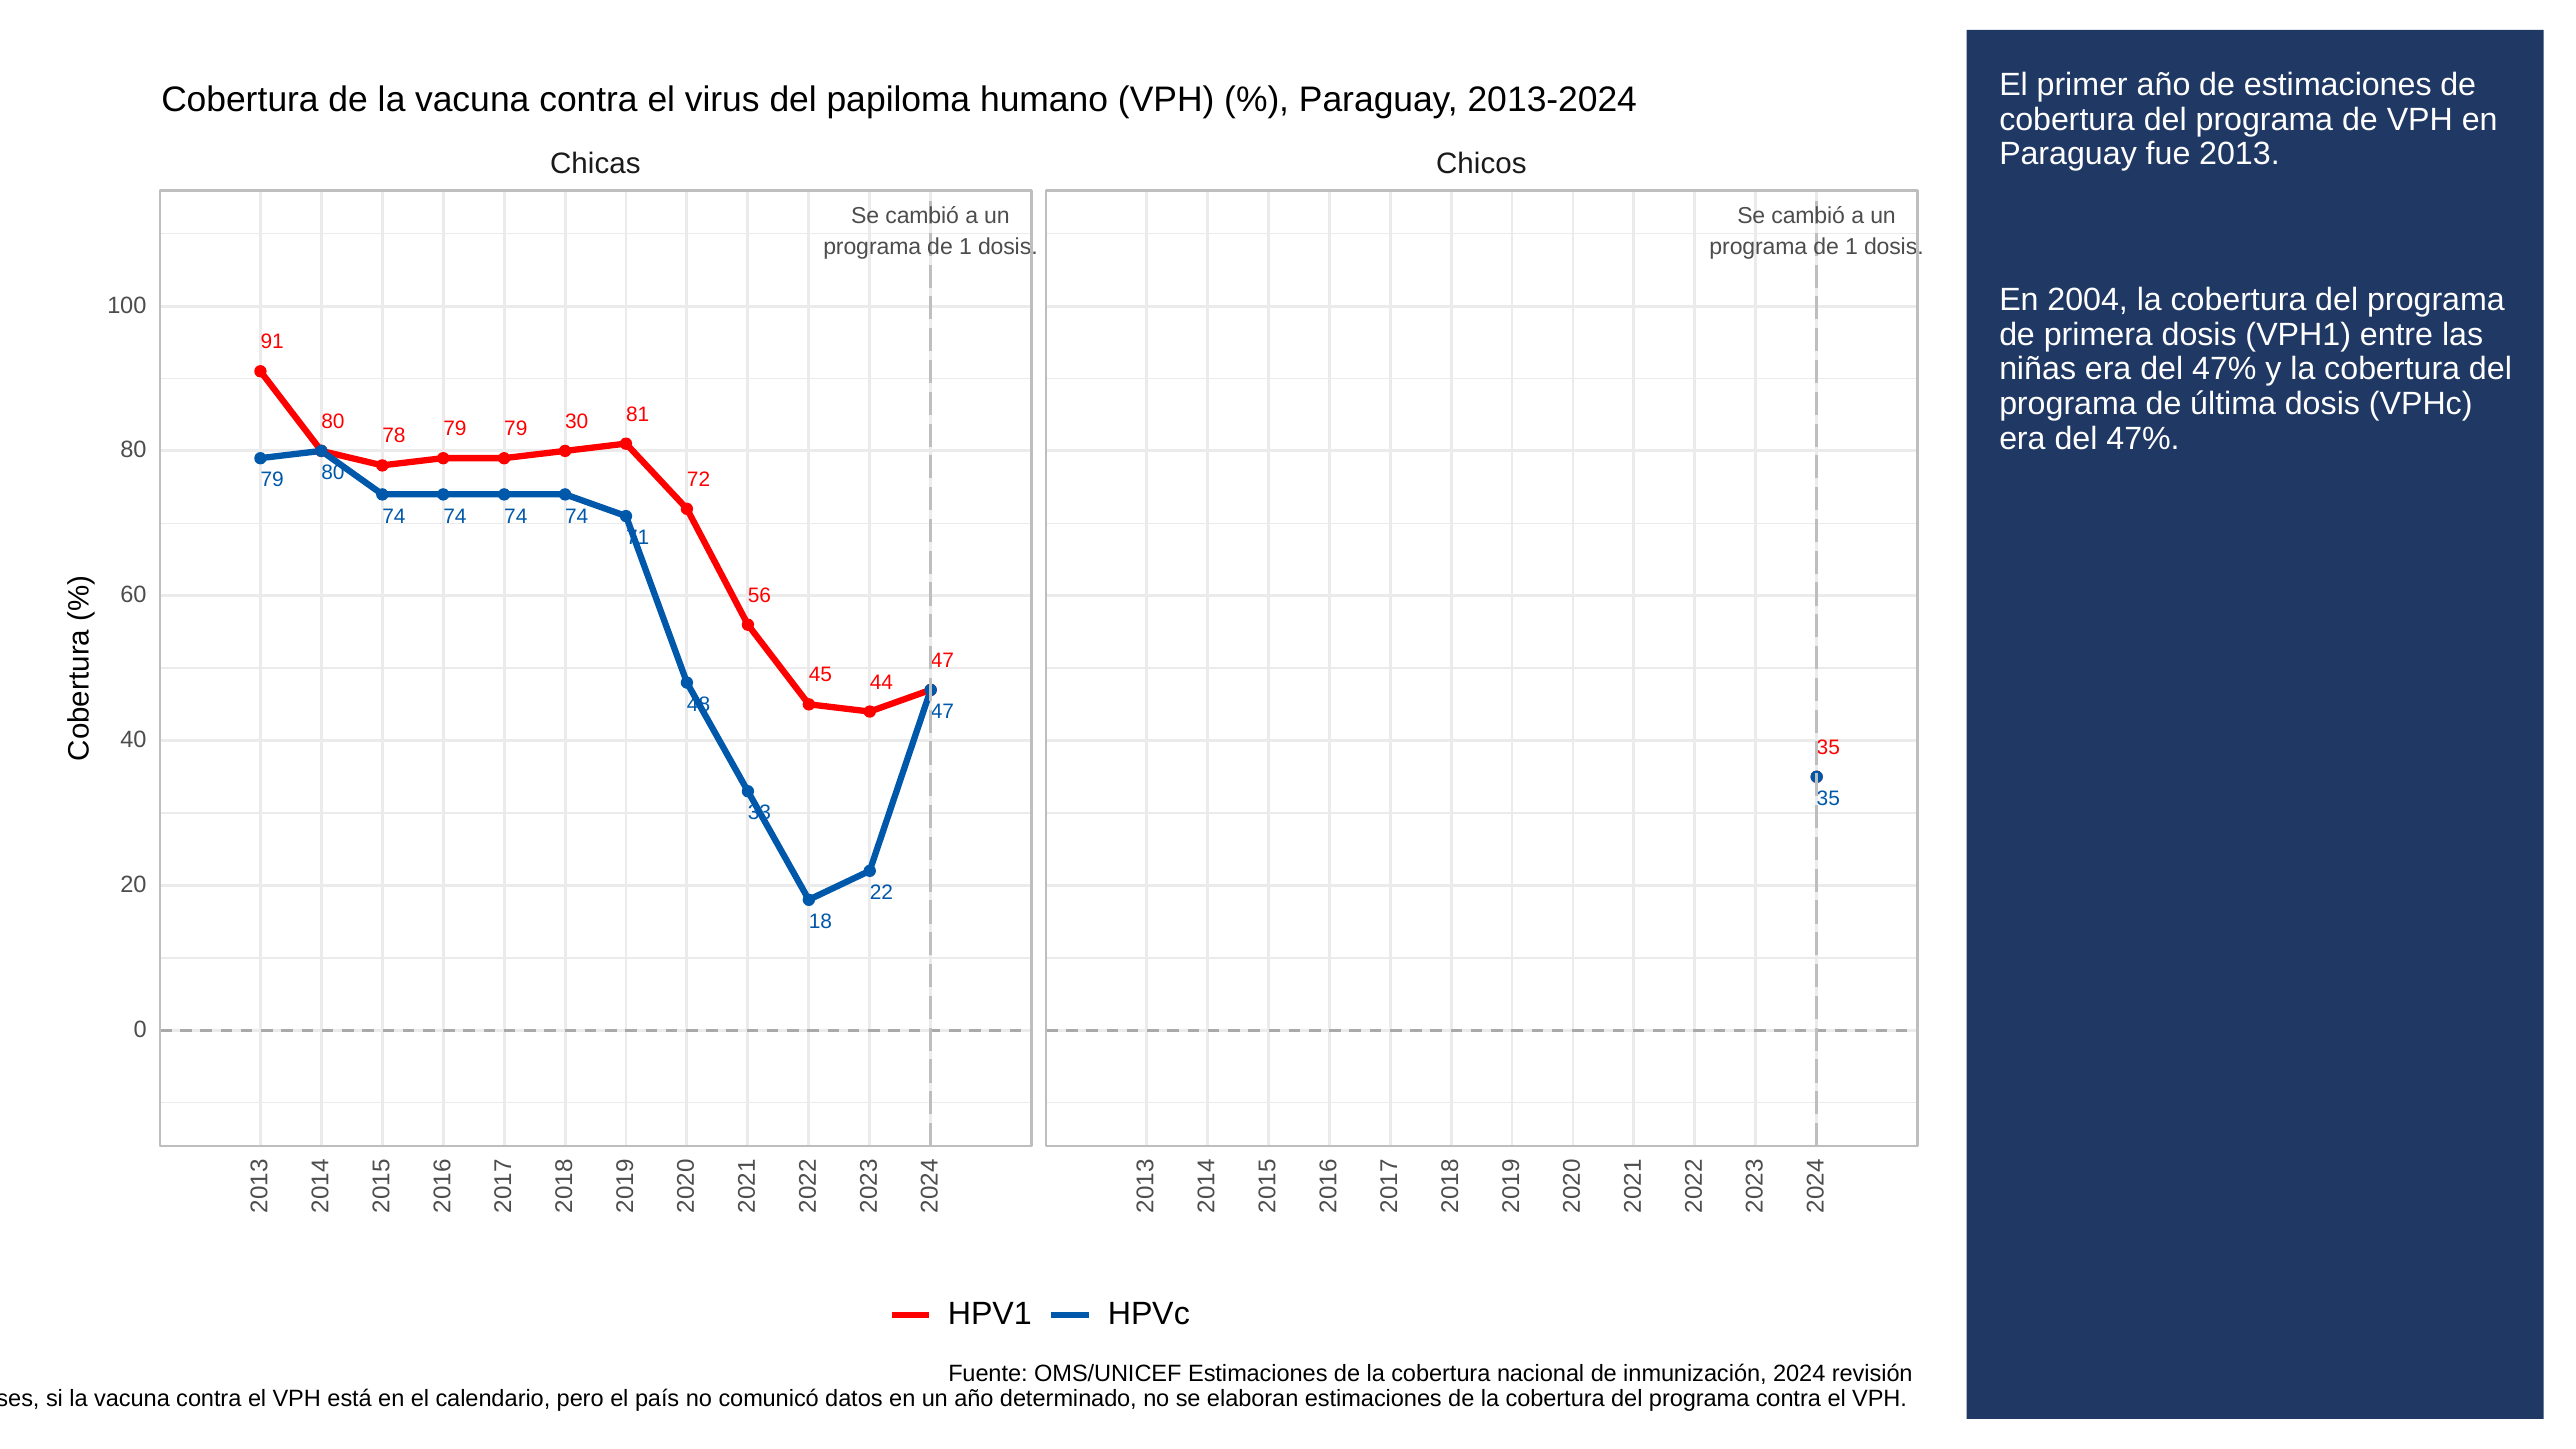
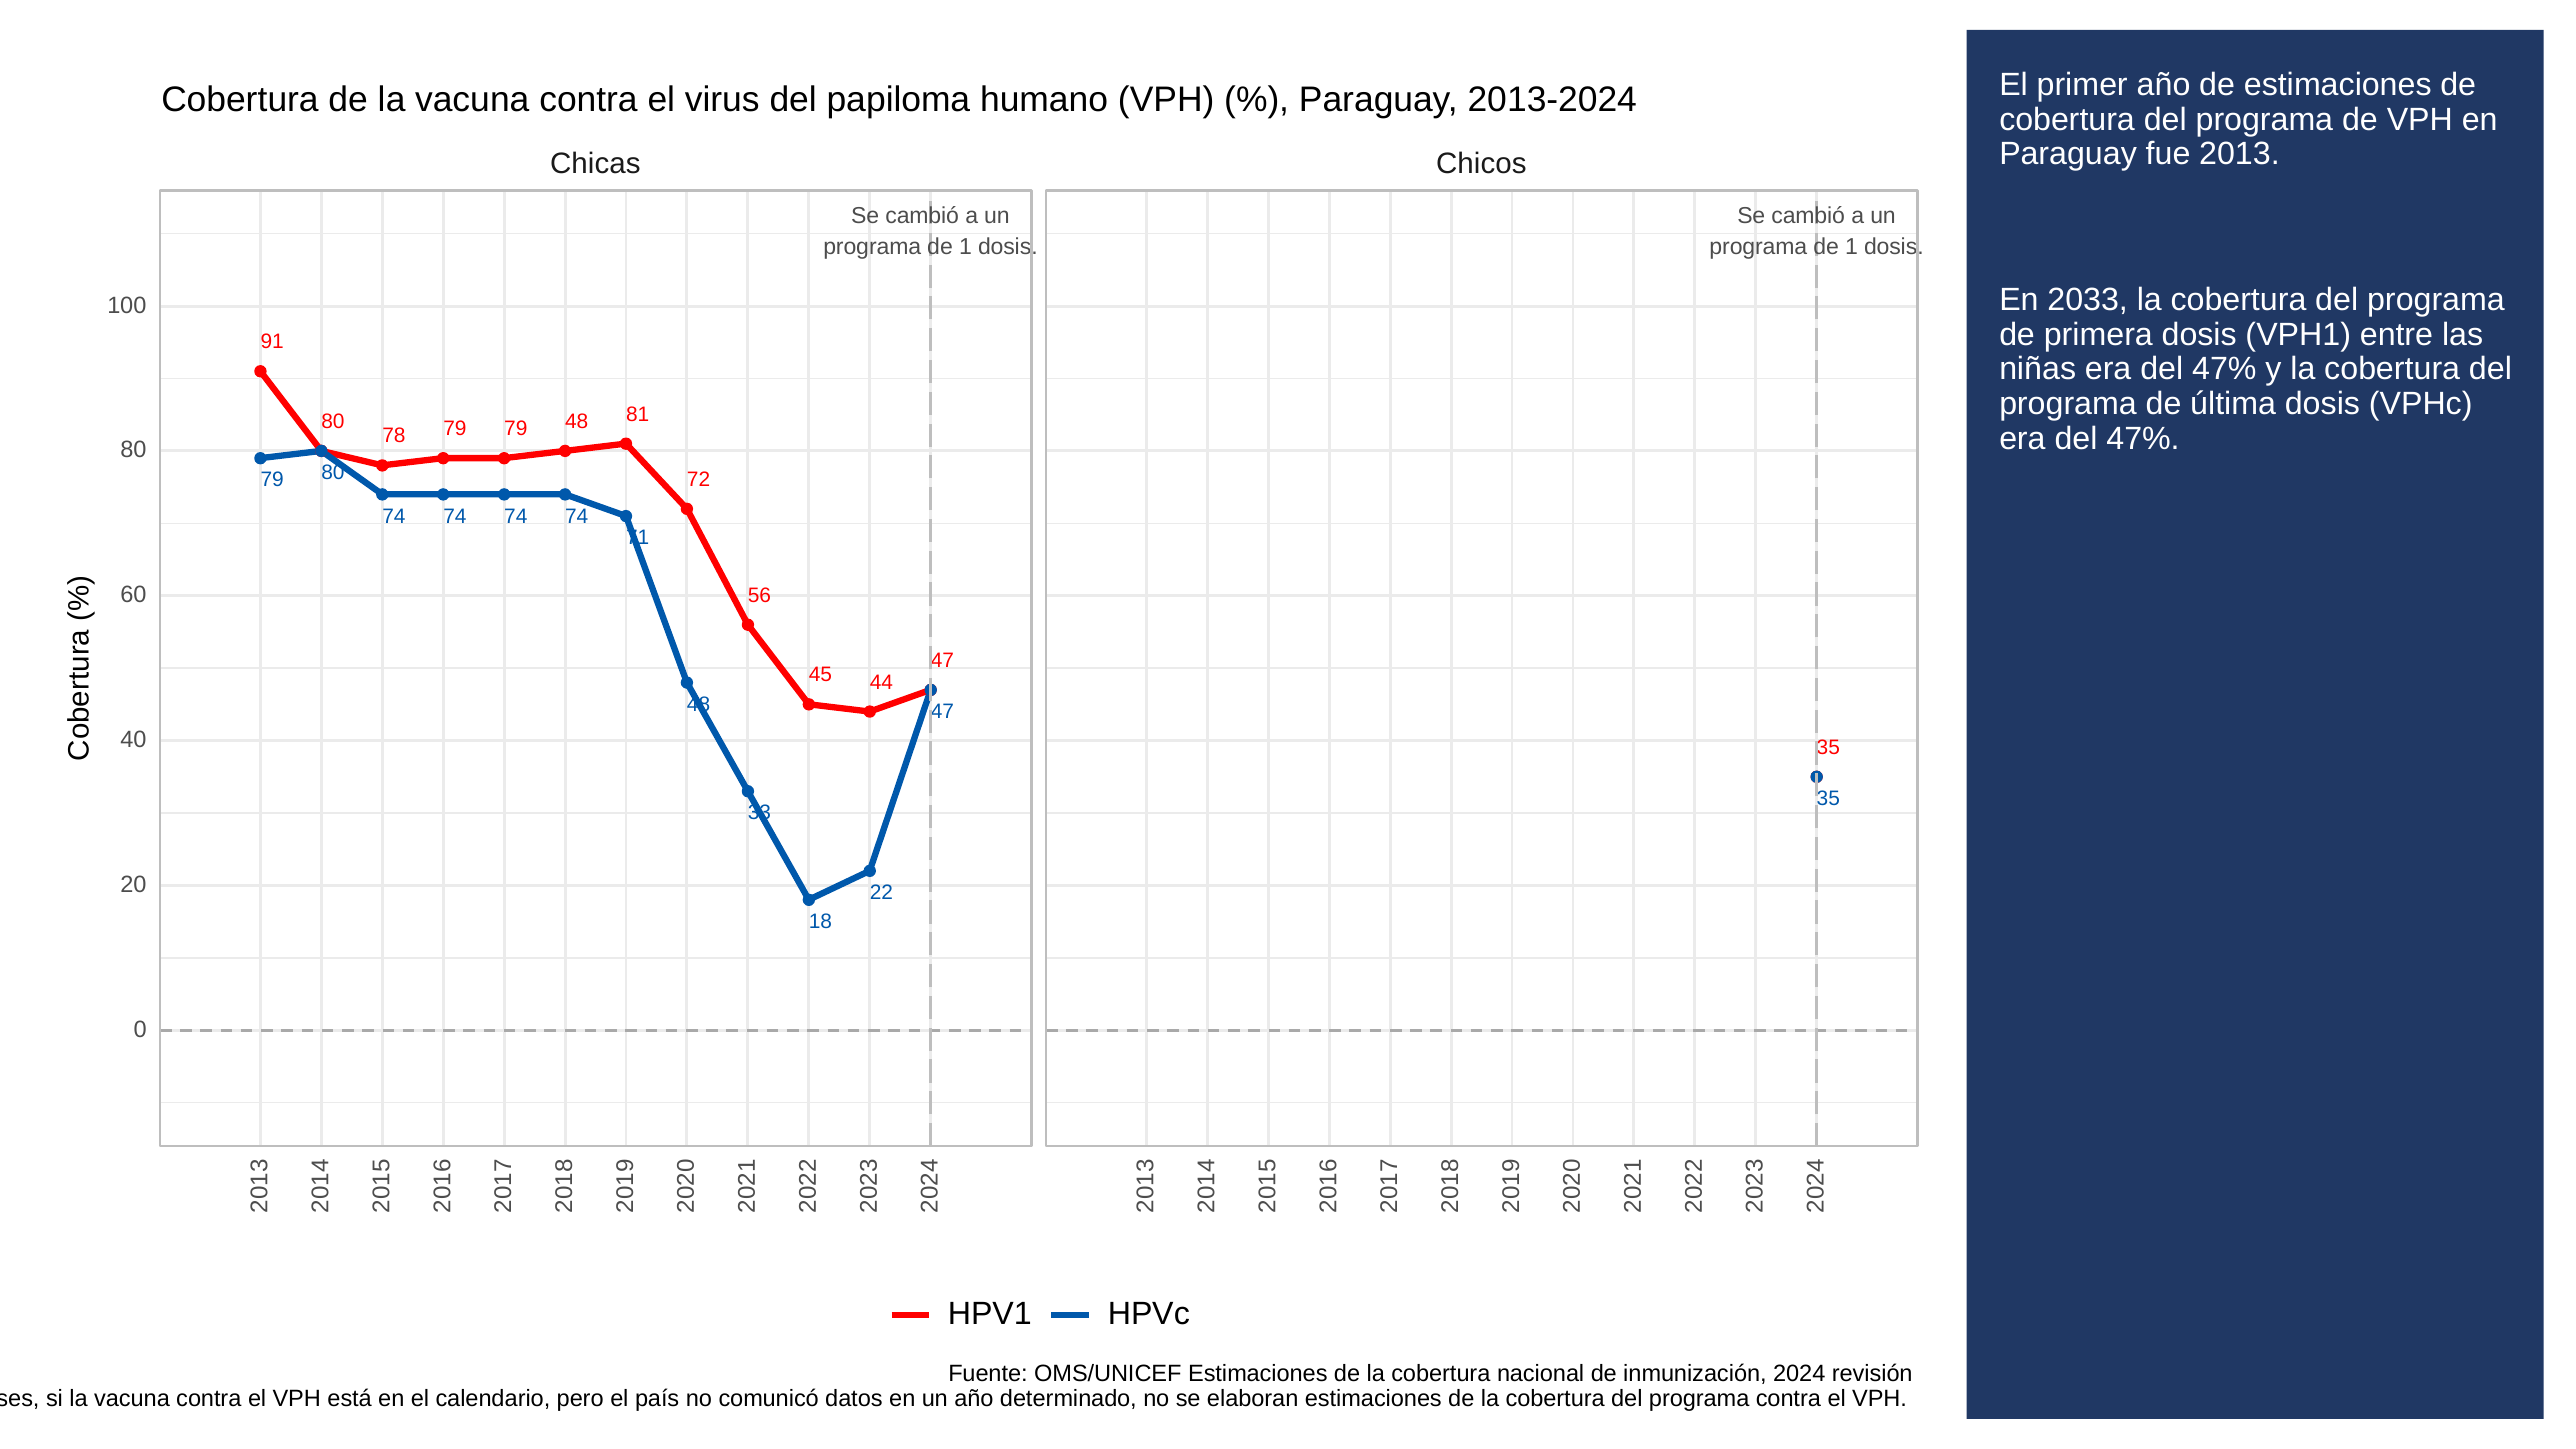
2004: 2004 -> 2033 (2088, 300)
79 30: 30 -> 48 (577, 422)
